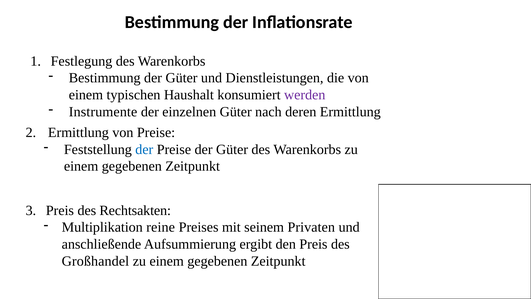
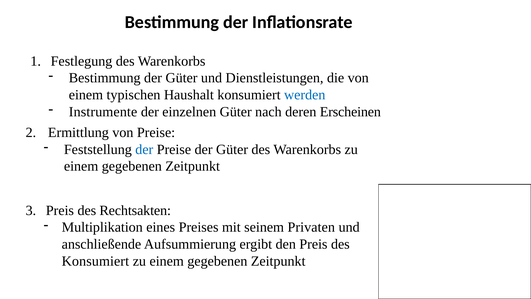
werden colour: purple -> blue (305, 95)
deren Ermittlung: Ermittlung -> Erscheinen (350, 112)
reine: reine -> eines (161, 227)
Großhandel: Großhandel -> Konsumiert (95, 261)
